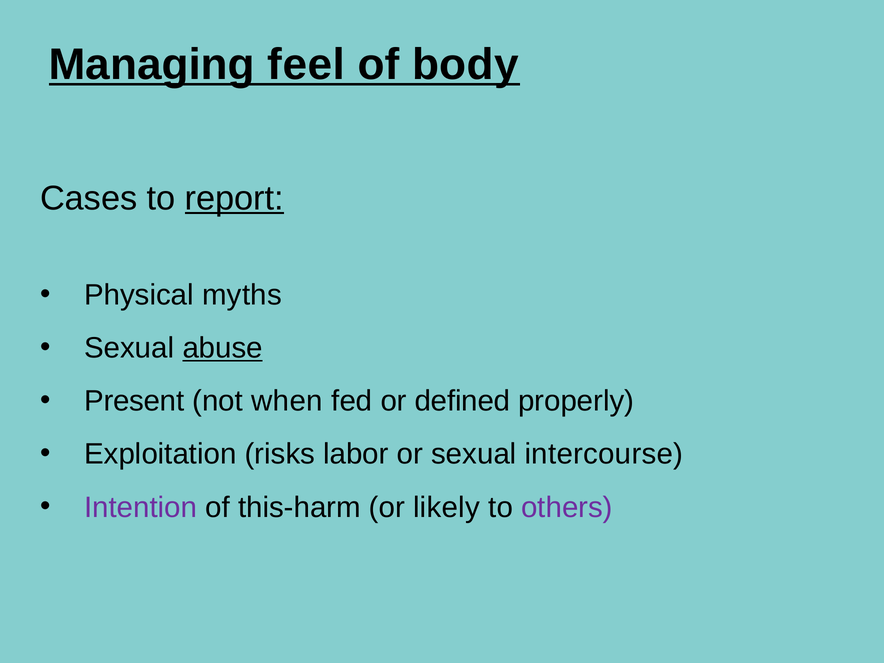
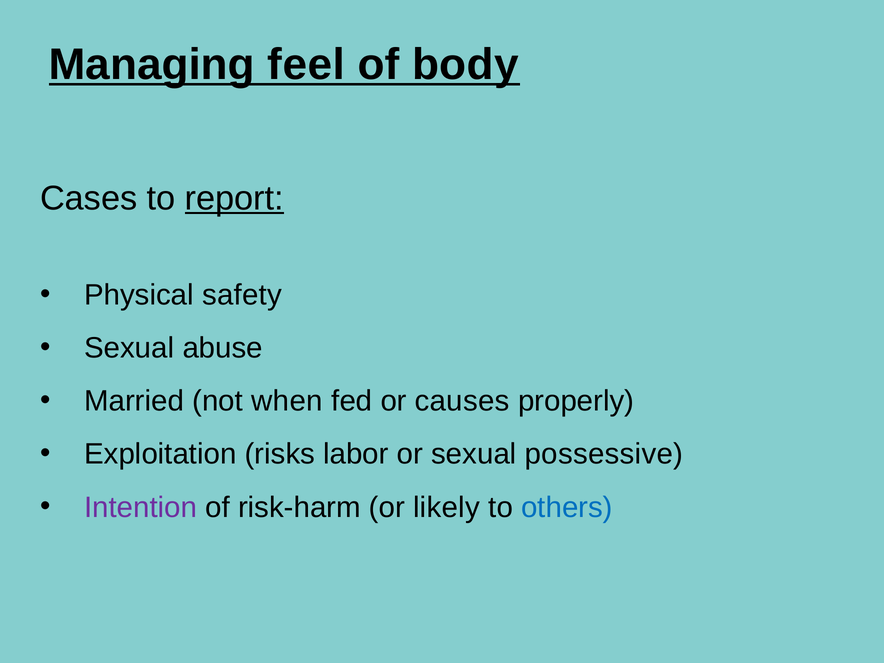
myths: myths -> safety (242, 295)
abuse underline: present -> none (223, 348)
Present: Present -> Married (134, 401)
defined: defined -> causes (462, 401)
intercourse: intercourse -> possessive (604, 454)
this-harm: this-harm -> risk-harm (299, 507)
others colour: purple -> blue (567, 507)
